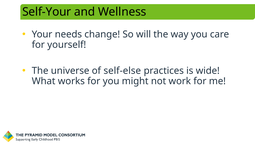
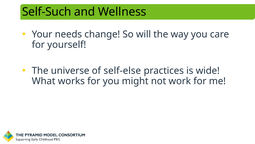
Self-Your: Self-Your -> Self-Such (47, 12)
